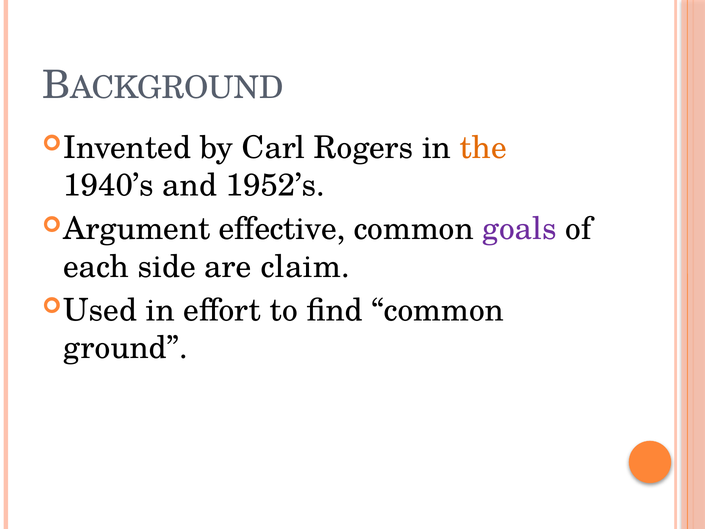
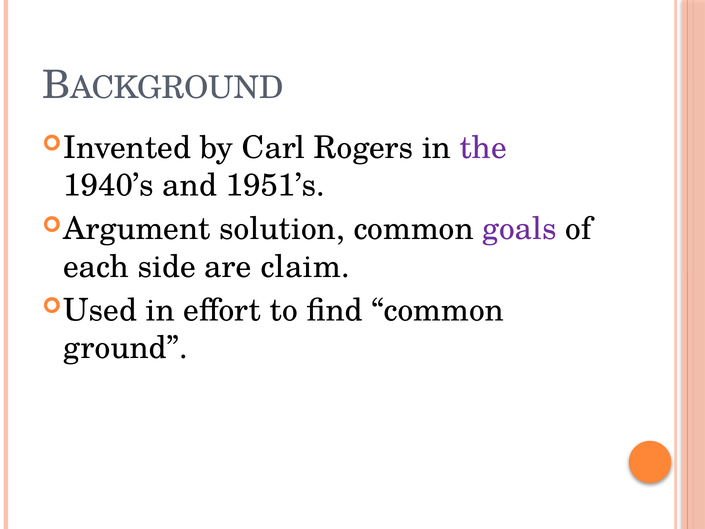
the colour: orange -> purple (483, 148)
1952’s: 1952’s -> 1951’s (275, 185)
effective: effective -> solution (282, 229)
